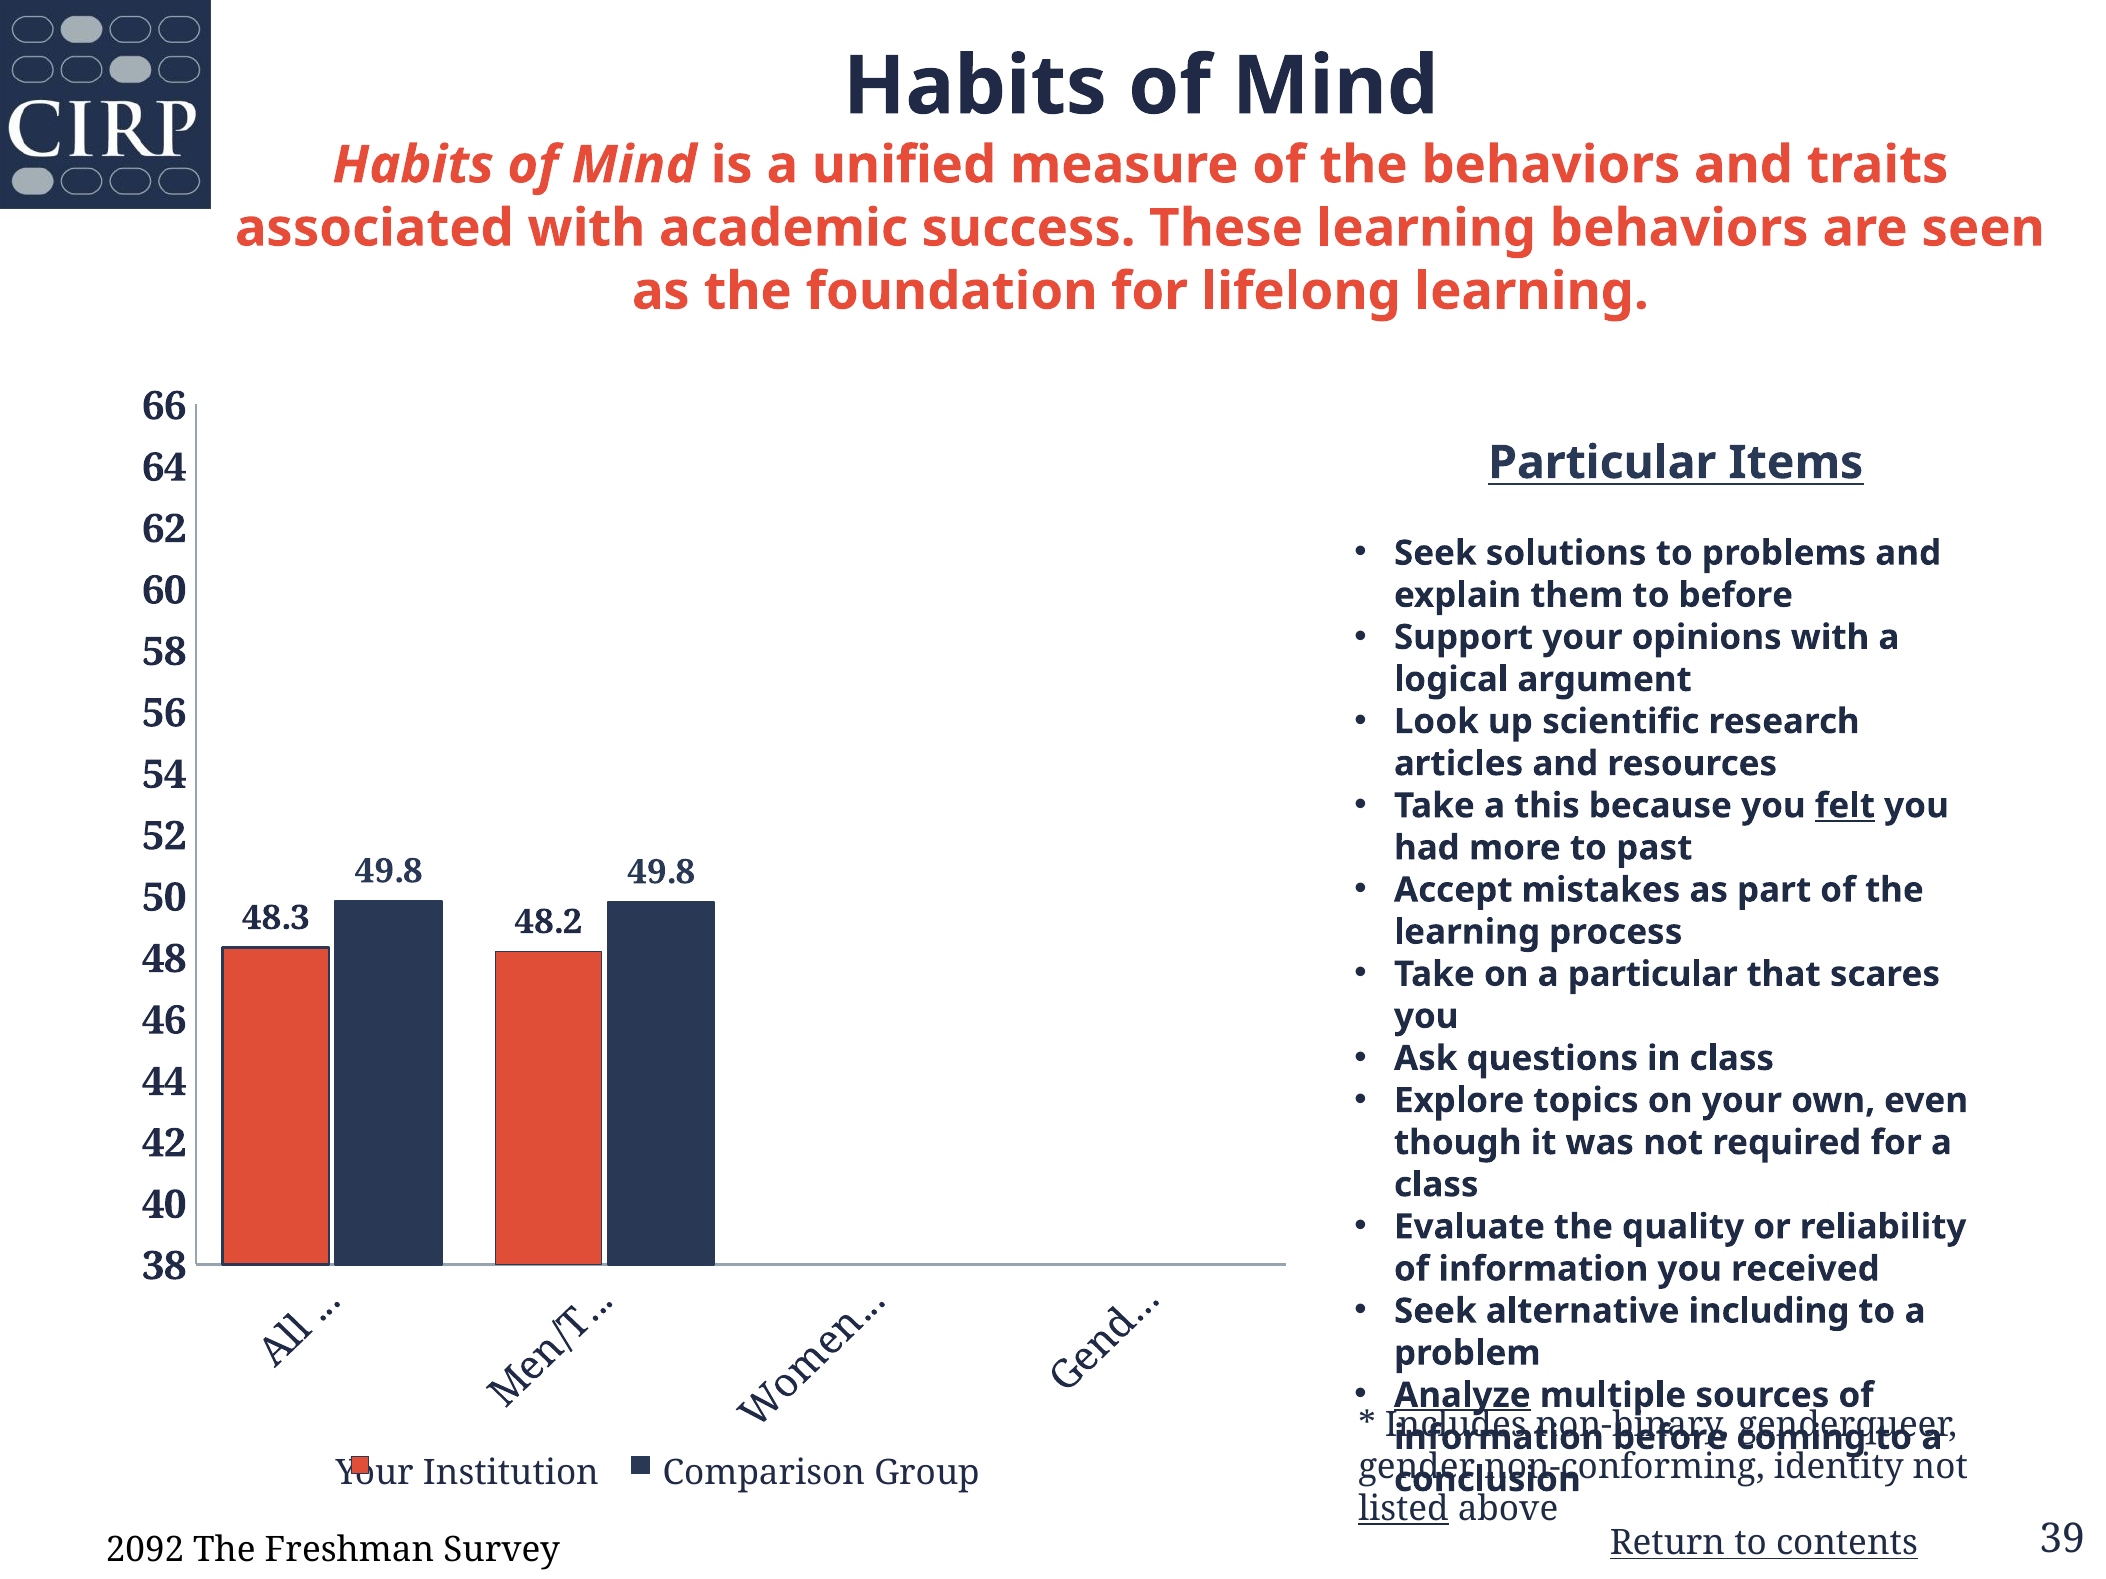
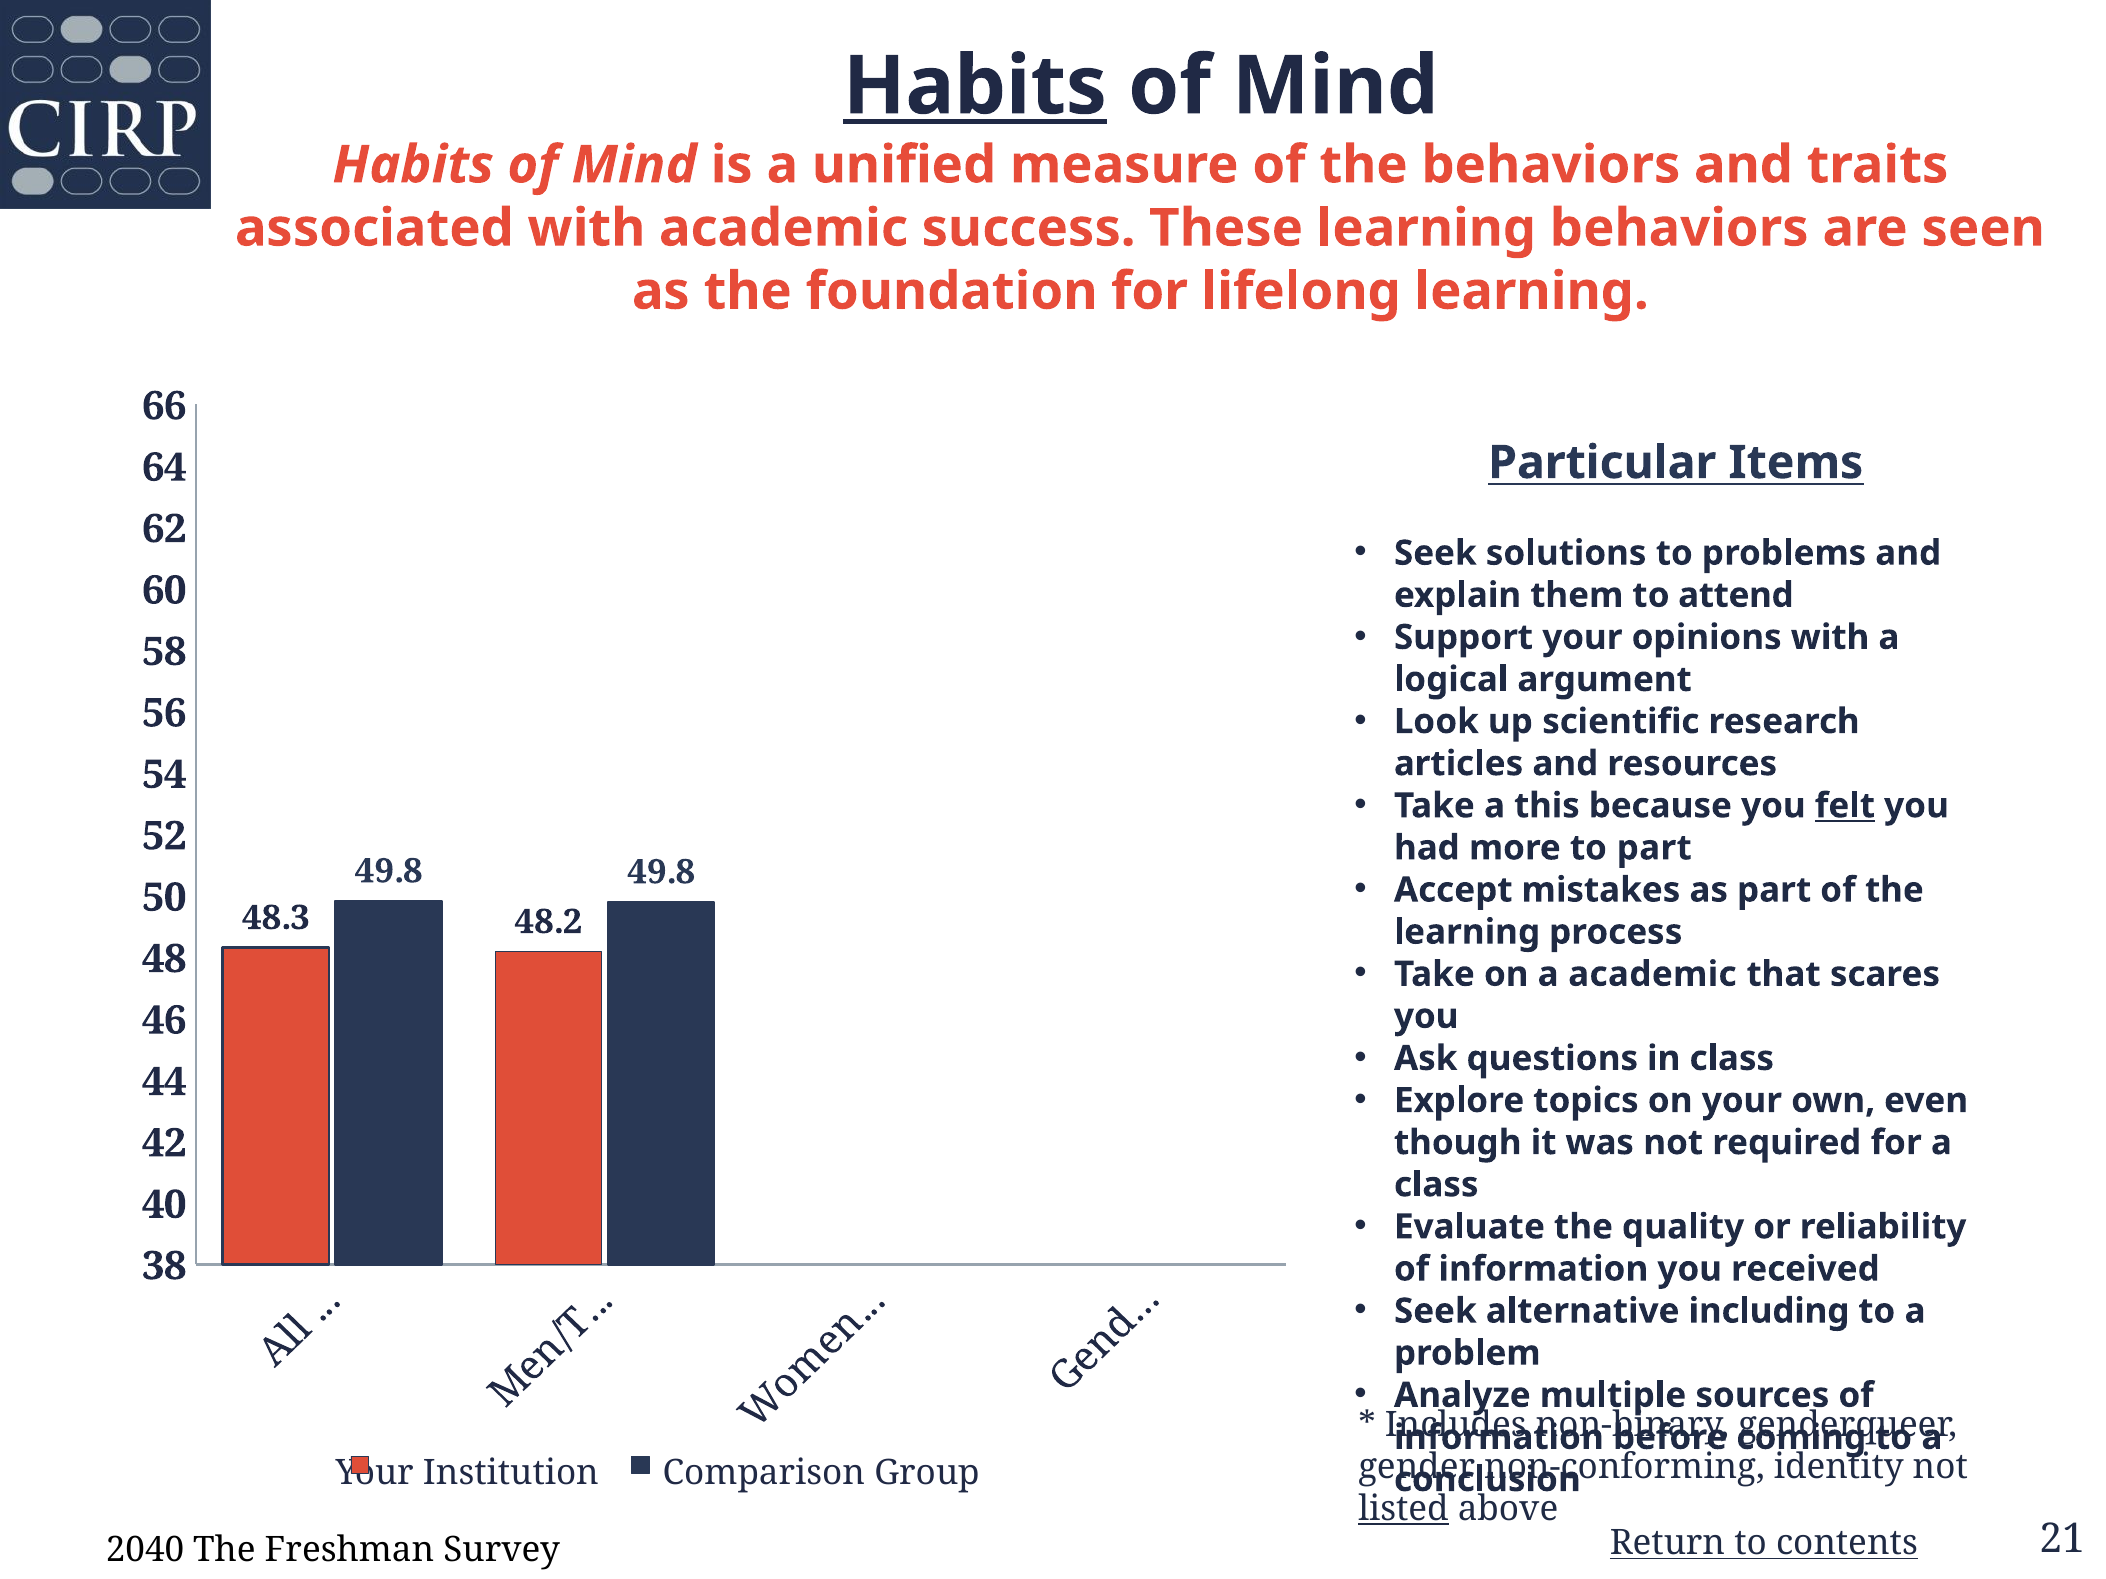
Habits underline: none -> present (975, 86)
to before: before -> attend (1736, 595)
to past: past -> part (1654, 848)
a particular: particular -> academic (1652, 975)
Analyze underline: present -> none (1462, 1396)
2092: 2092 -> 2040 (145, 1550)
39: 39 -> 21 (2062, 1540)
